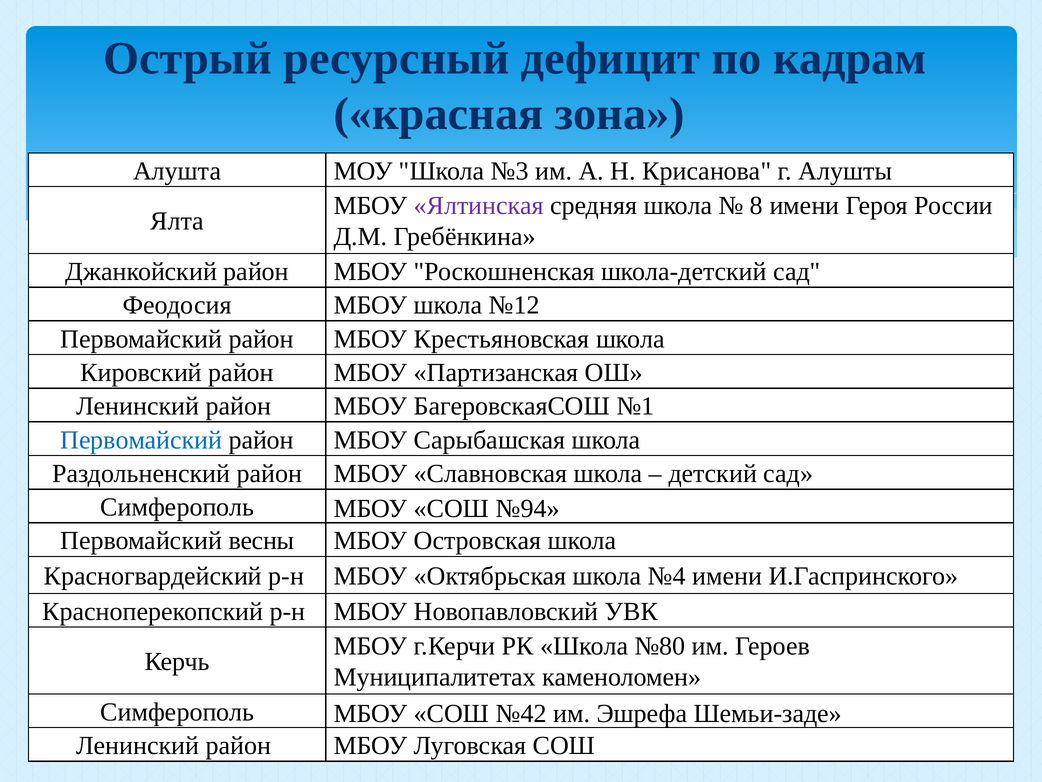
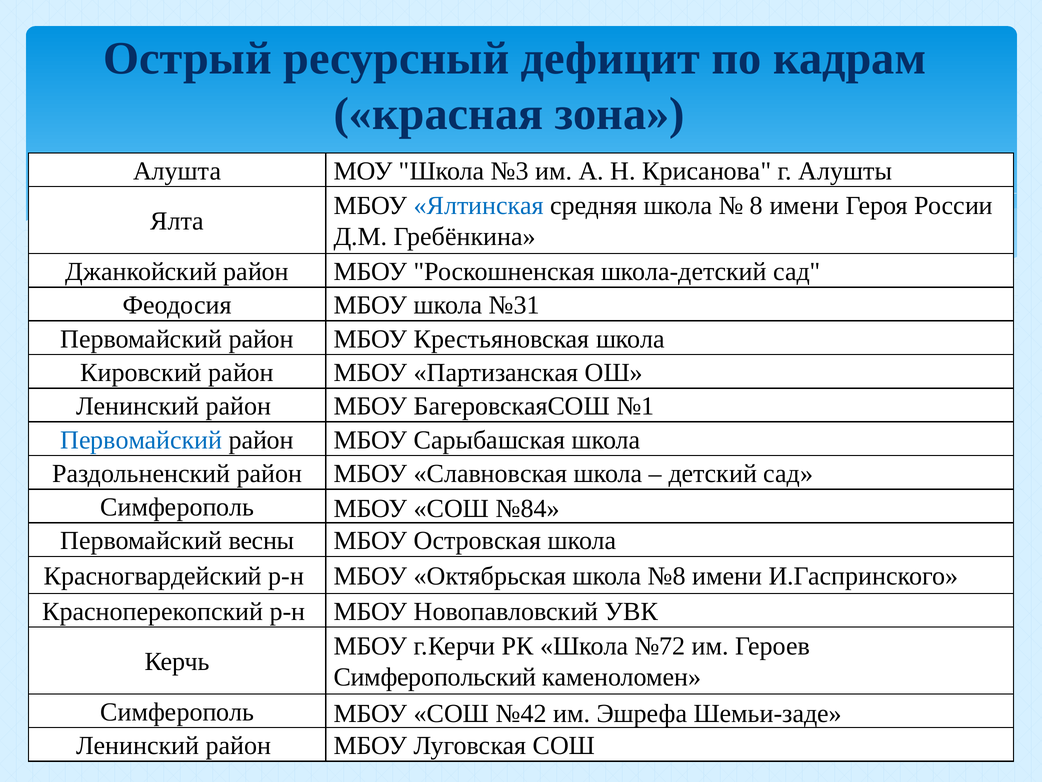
Ялтинская colour: purple -> blue (479, 206)
№12: №12 -> №31 (514, 305)
№94: №94 -> №84 (528, 508)
№4: №4 -> №8 (667, 576)
№80: №80 -> №72 (660, 646)
Муниципалитетах: Муниципалитетах -> Симферопольский (435, 677)
